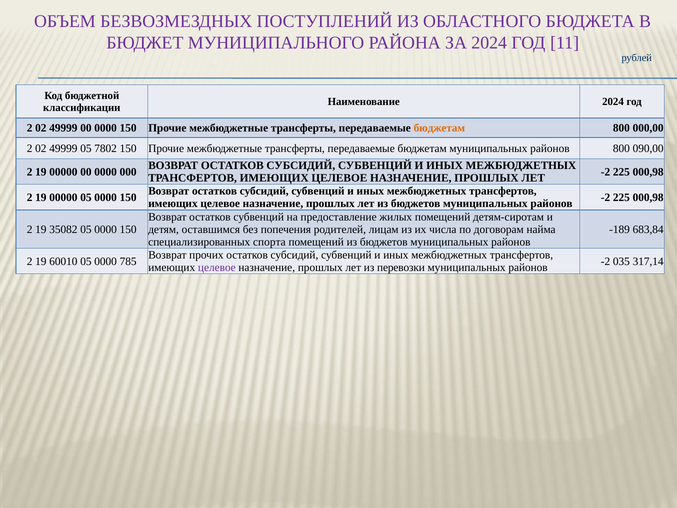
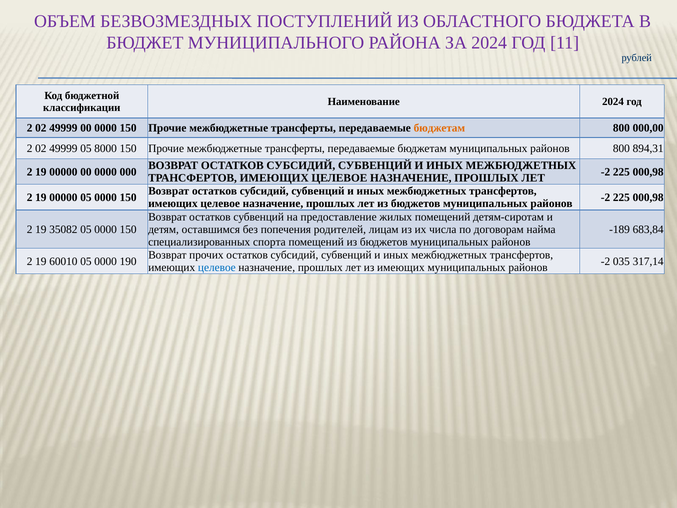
7802: 7802 -> 8000 (106, 148)
090,00: 090,00 -> 894,31 (648, 148)
785: 785 -> 190 (128, 261)
целевое colour: purple -> blue (217, 267)
из перевозки: перевозки -> имеющих (401, 267)
